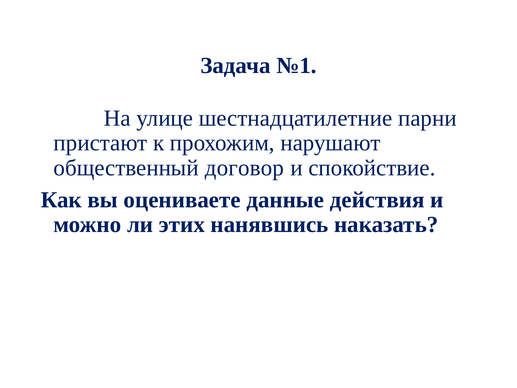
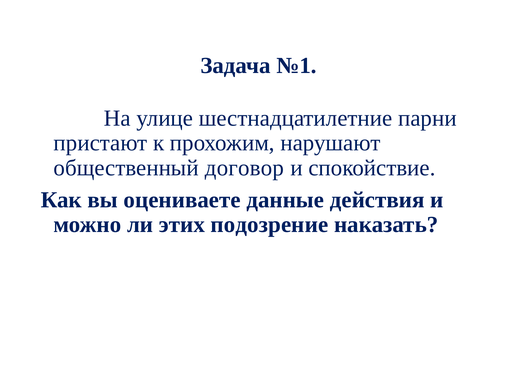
нанявшись: нанявшись -> подозрение (269, 225)
